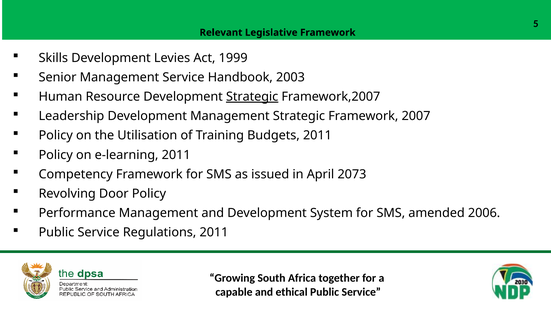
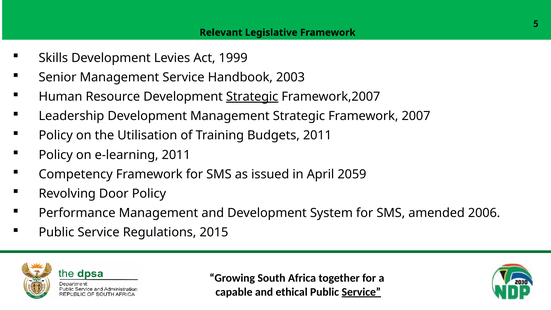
2073: 2073 -> 2059 (352, 174)
Regulations 2011: 2011 -> 2015 (214, 232)
Service underline: none -> present (361, 292)
